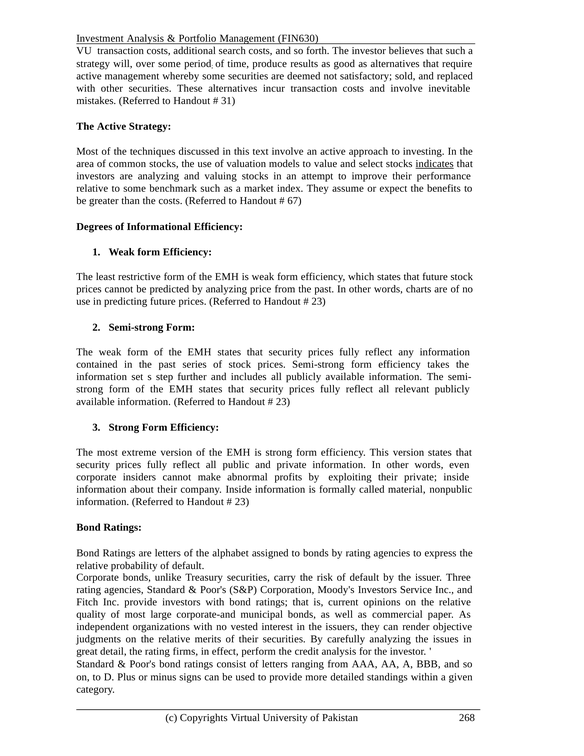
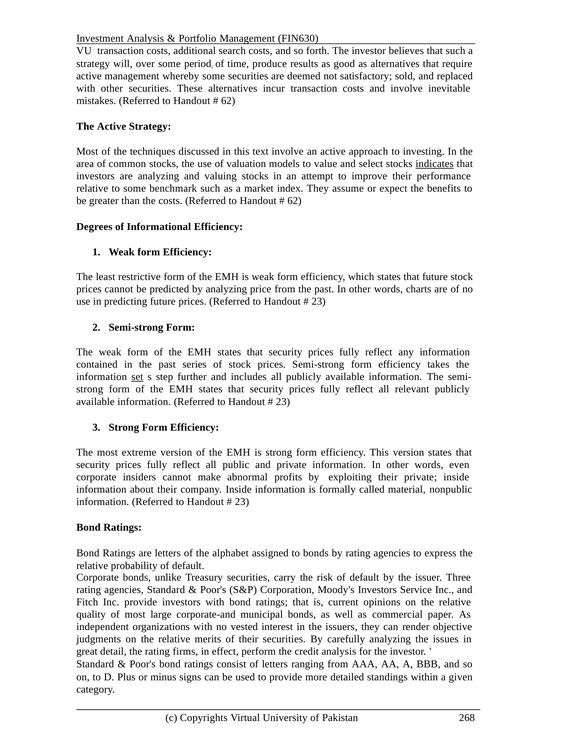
31: 31 -> 62 (228, 101)
67: 67 -> 62 (295, 201)
set underline: none -> present (137, 377)
